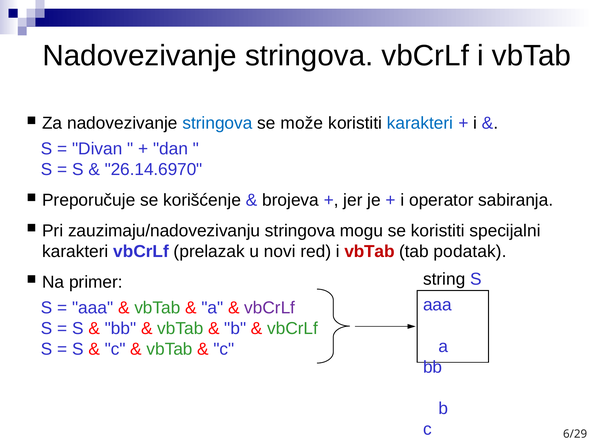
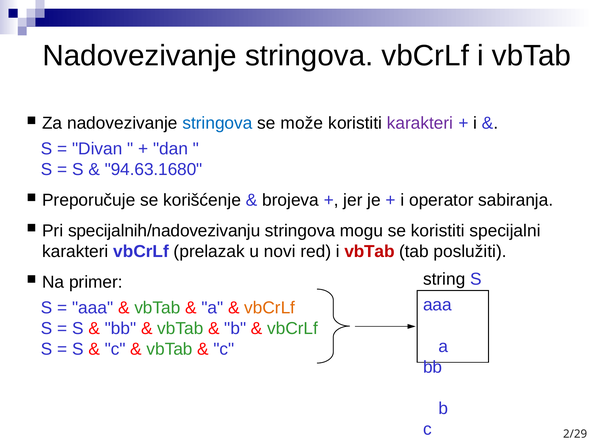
karakteri colour: blue -> purple (420, 123)
26.14.6970: 26.14.6970 -> 94.63.1680 (154, 170)
zauzimaju/nadovezivanju: zauzimaju/nadovezivanju -> specijalnih/nadovezivanju (164, 231)
podatak: podatak -> poslužiti (470, 252)
vbCrLf colour: purple -> orange (270, 308)
6/29: 6/29 -> 2/29 (575, 435)
